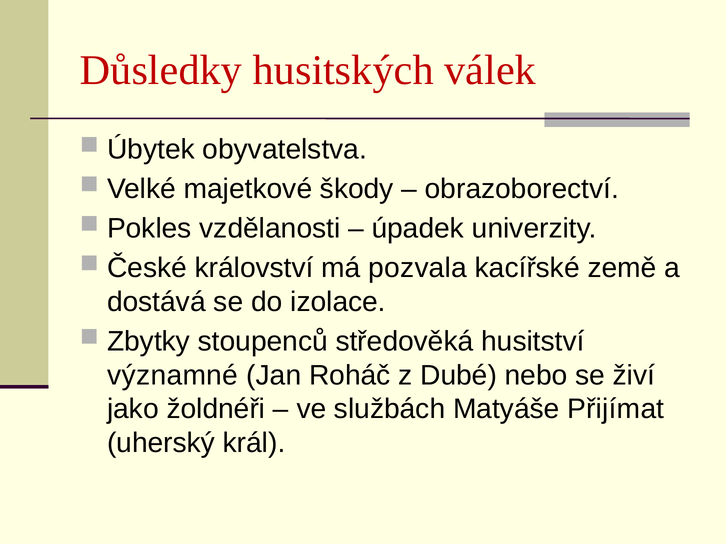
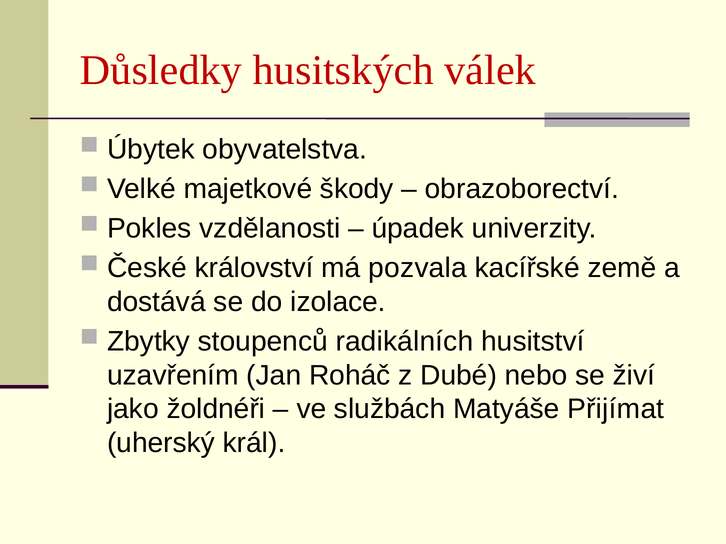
středověká: středověká -> radikálních (404, 342)
významné: významné -> uzavřením (173, 376)
